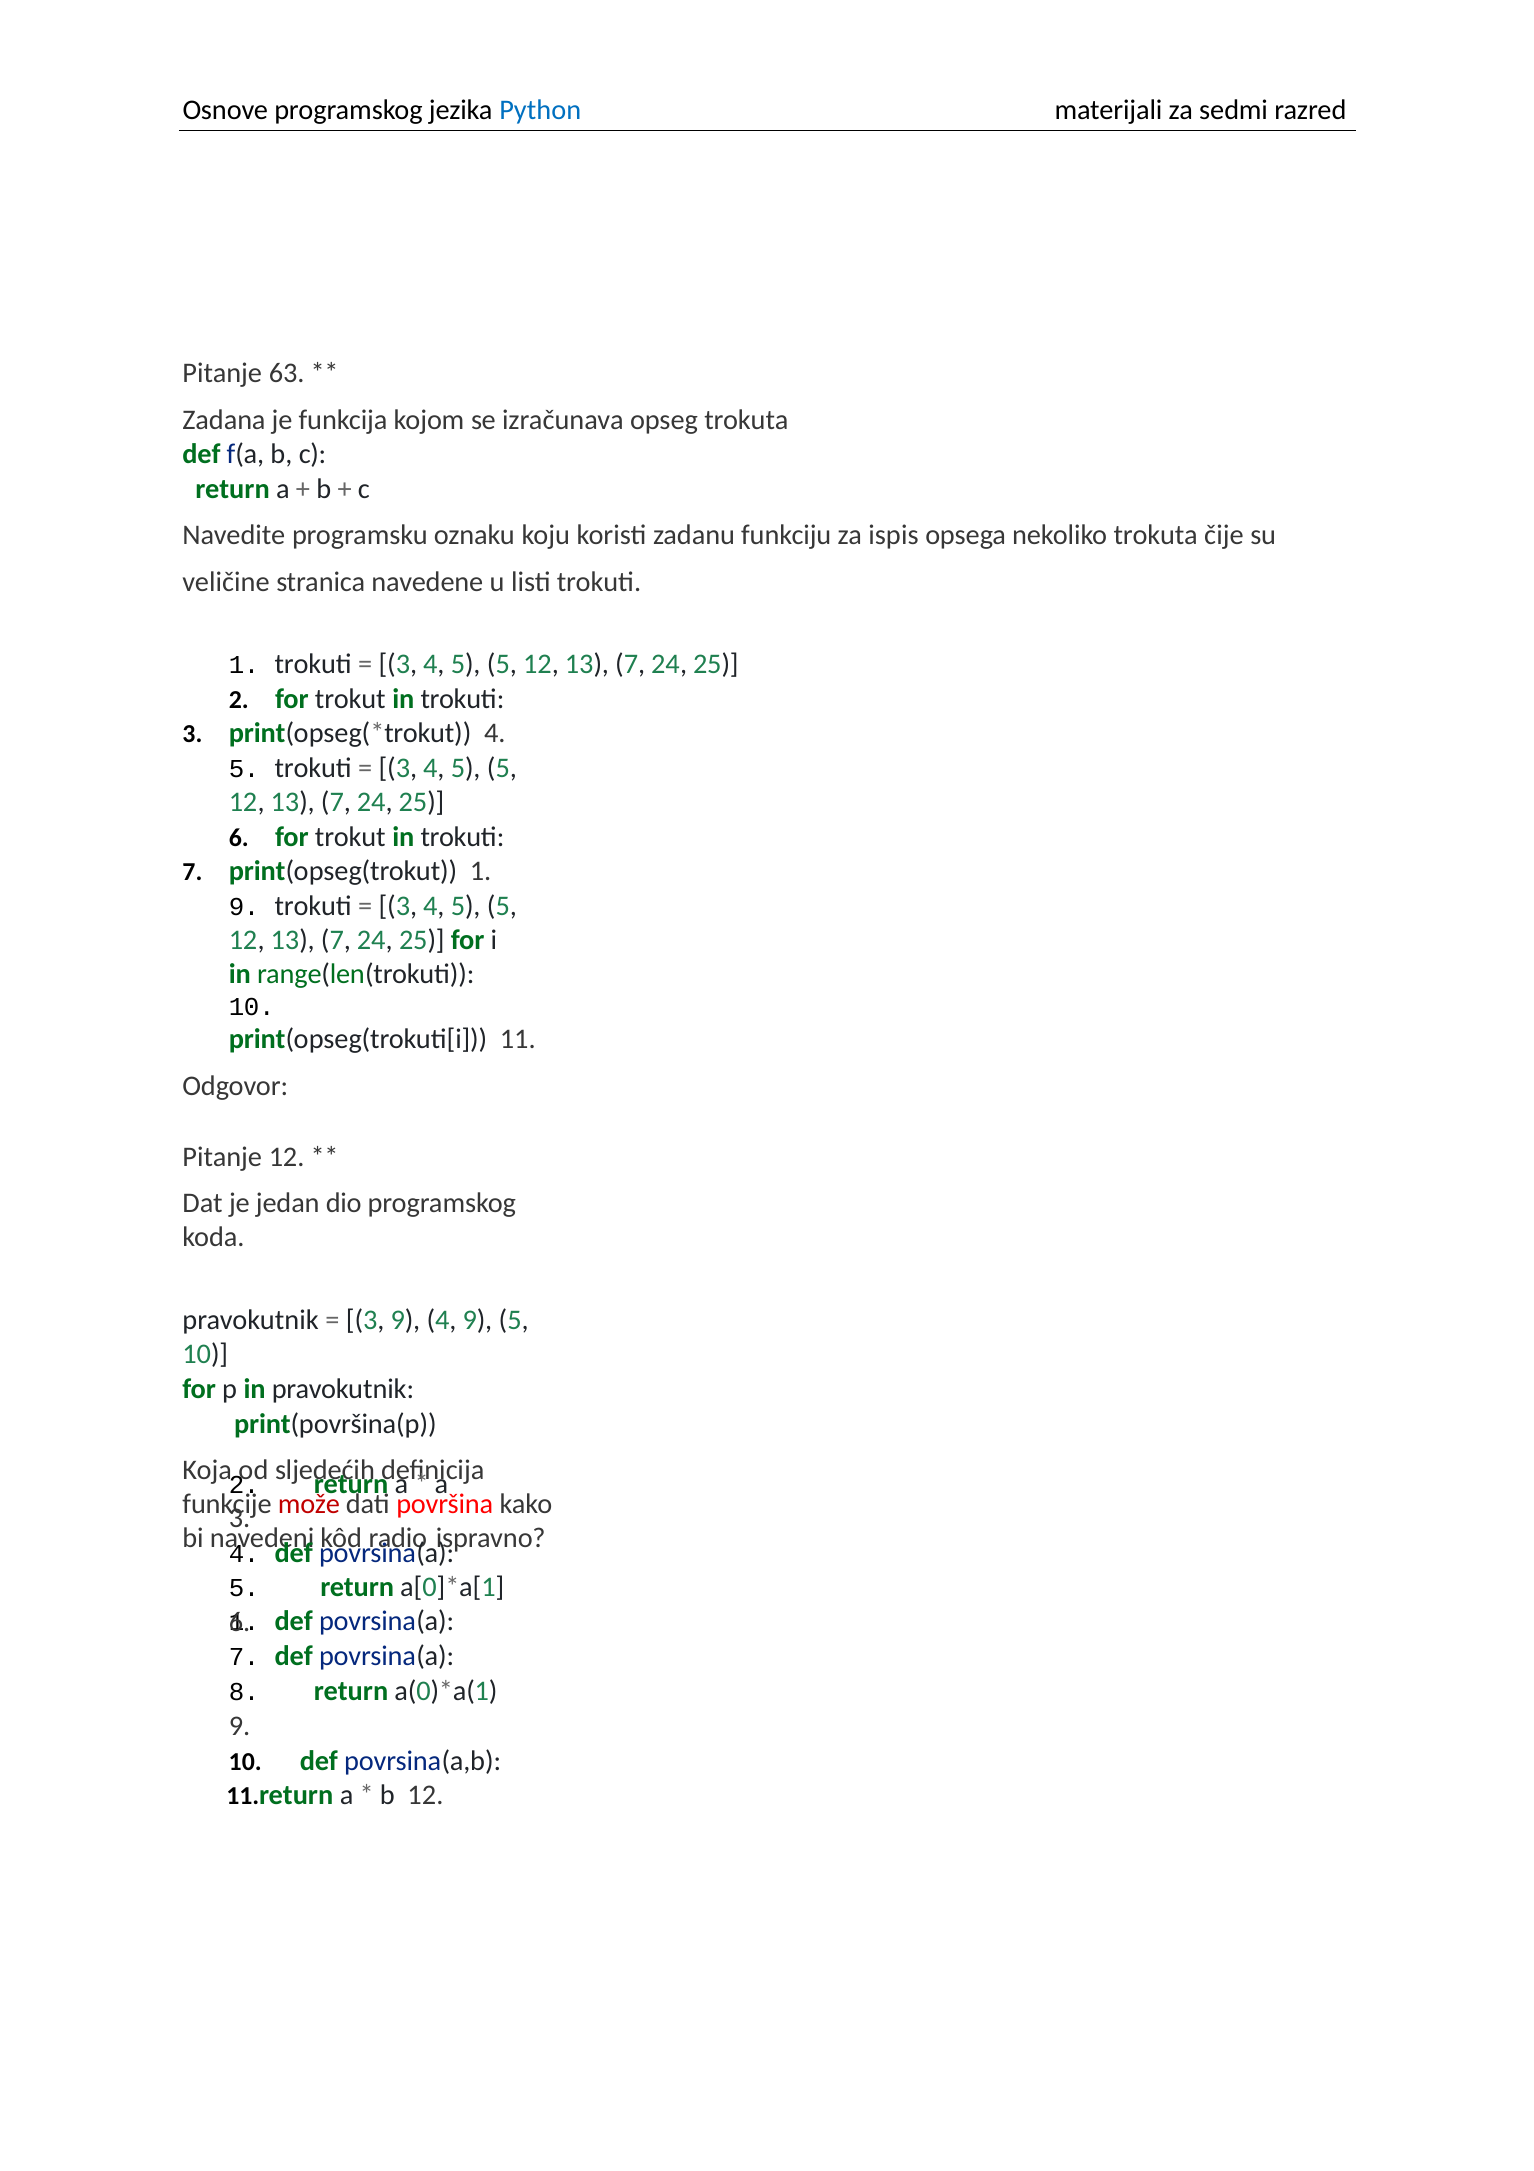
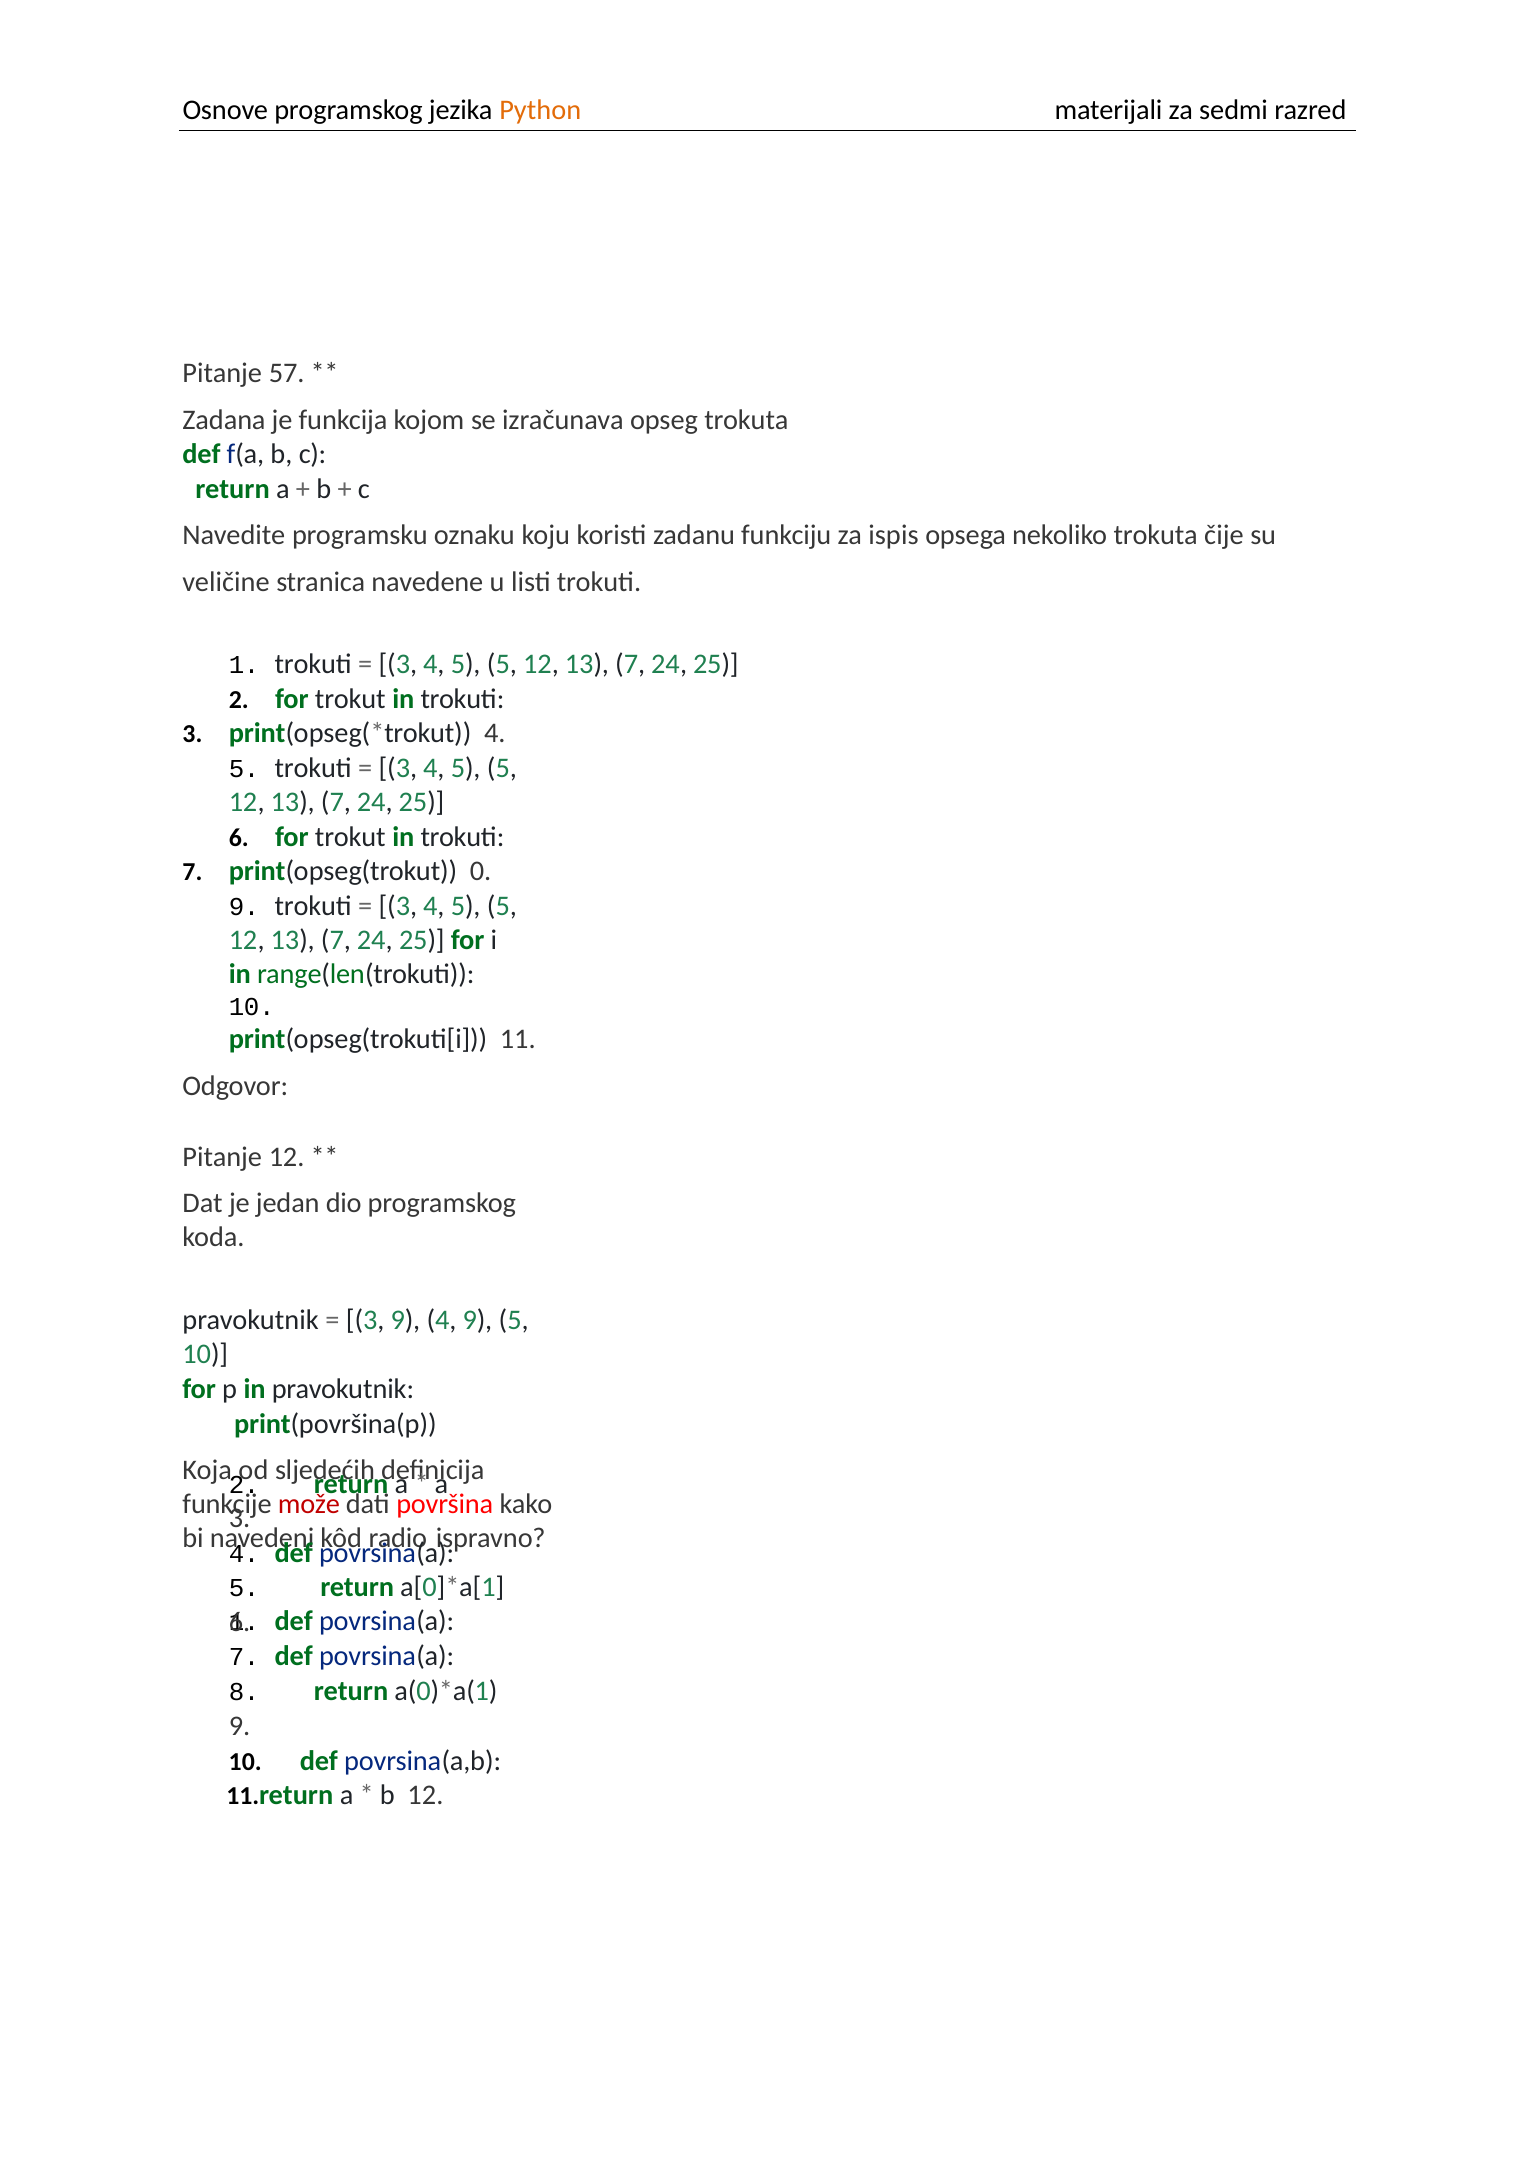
Python colour: blue -> orange (540, 110)
63: 63 -> 57 (287, 373)
print(opseg(trokut 1: 1 -> 0 (481, 871)
